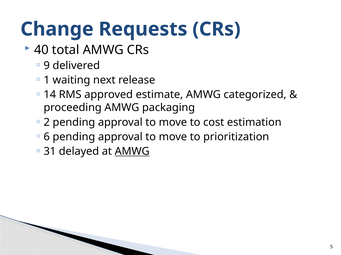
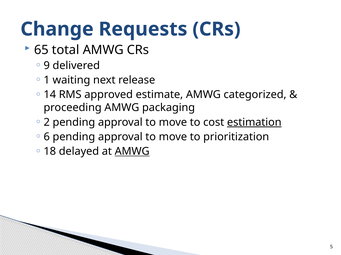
40: 40 -> 65 (41, 50)
estimation underline: none -> present (254, 123)
31: 31 -> 18 (50, 152)
